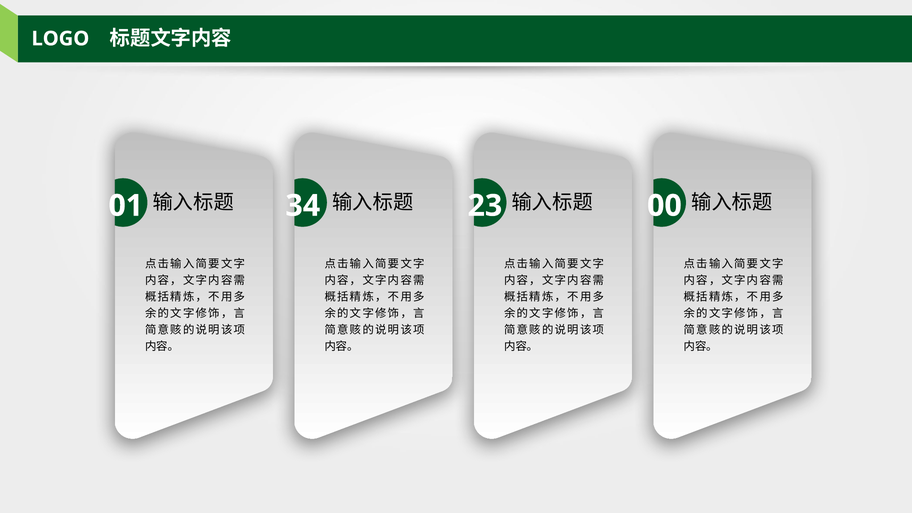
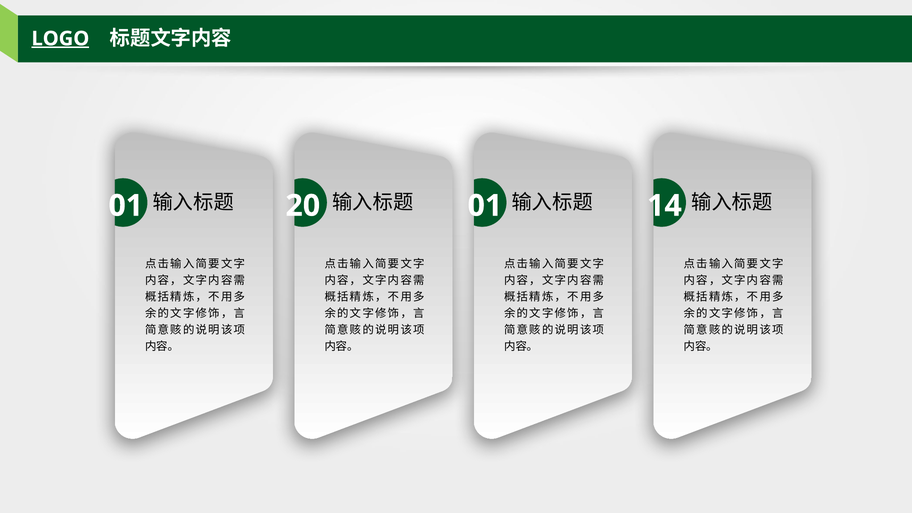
LOGO underline: none -> present (60, 39)
34: 34 -> 20 (303, 206)
23: 23 -> 01 (485, 206)
00: 00 -> 14 (664, 206)
